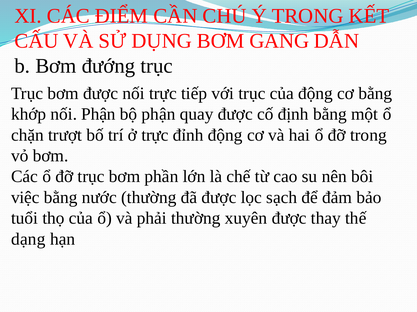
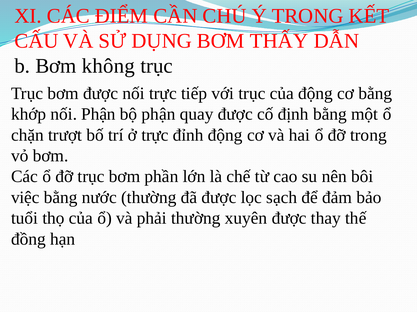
GANG: GANG -> THẤY (279, 41)
đướng: đướng -> không (108, 66)
dạng: dạng -> đồng (28, 240)
